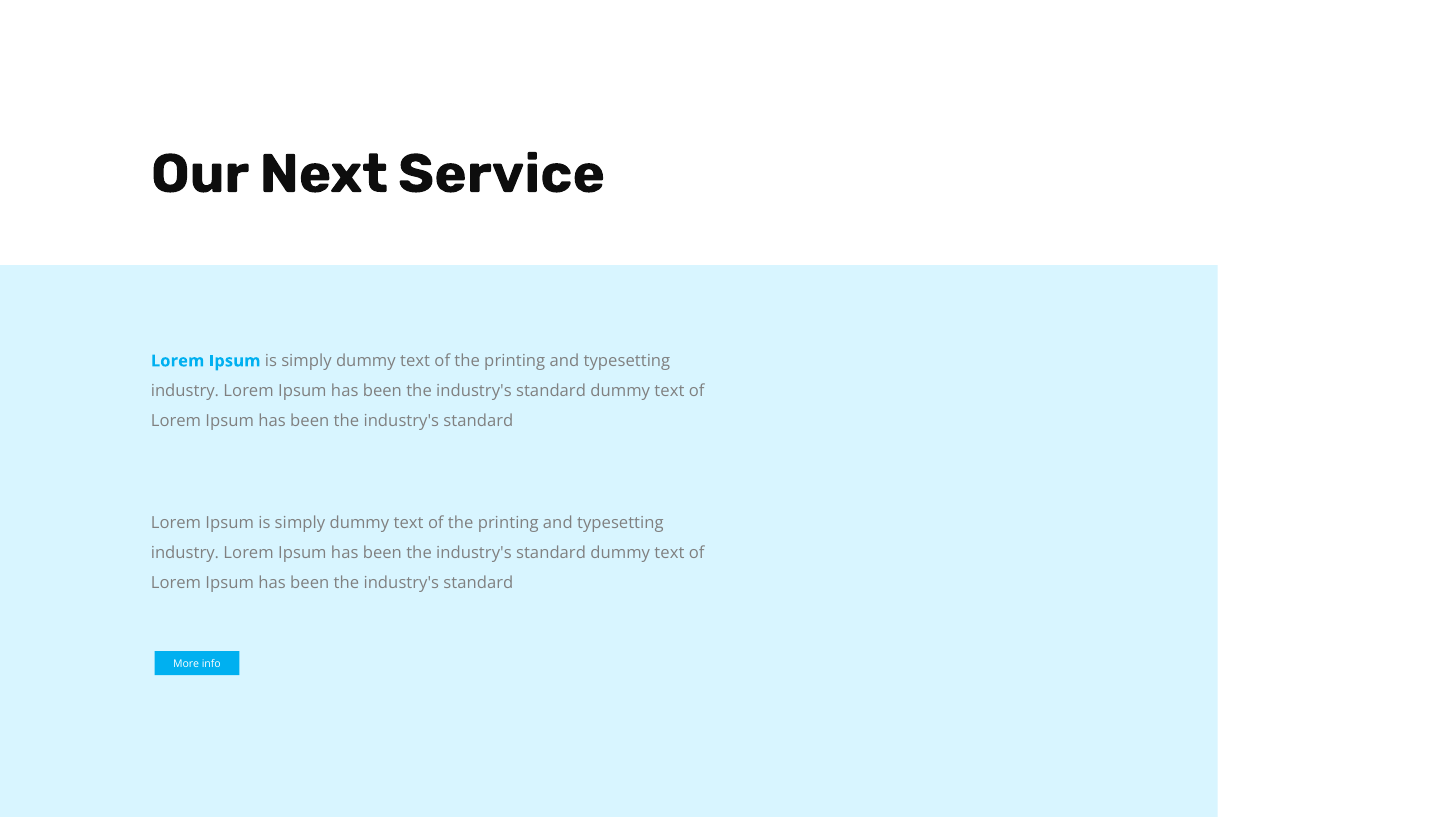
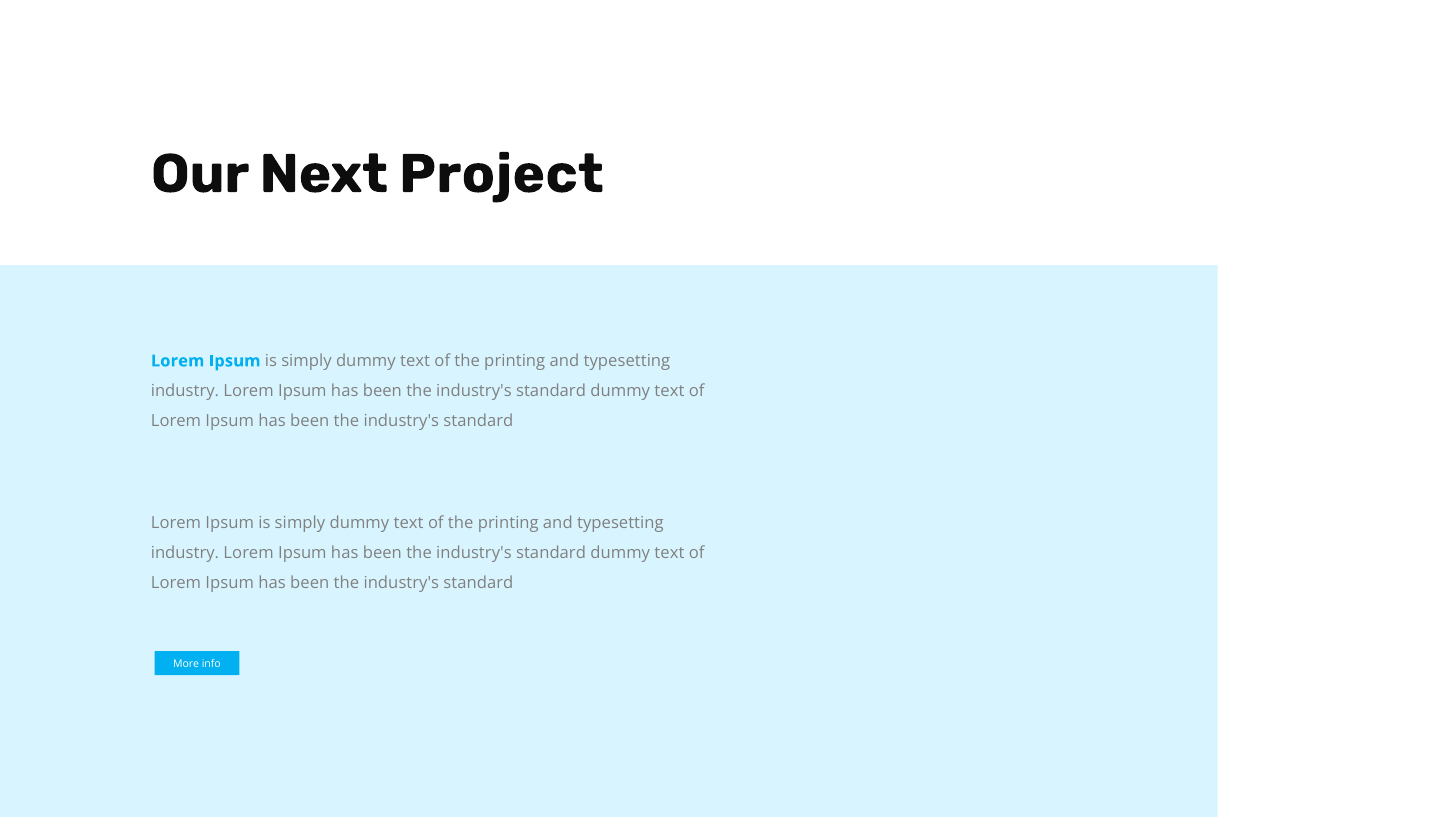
Service: Service -> Project (501, 174)
